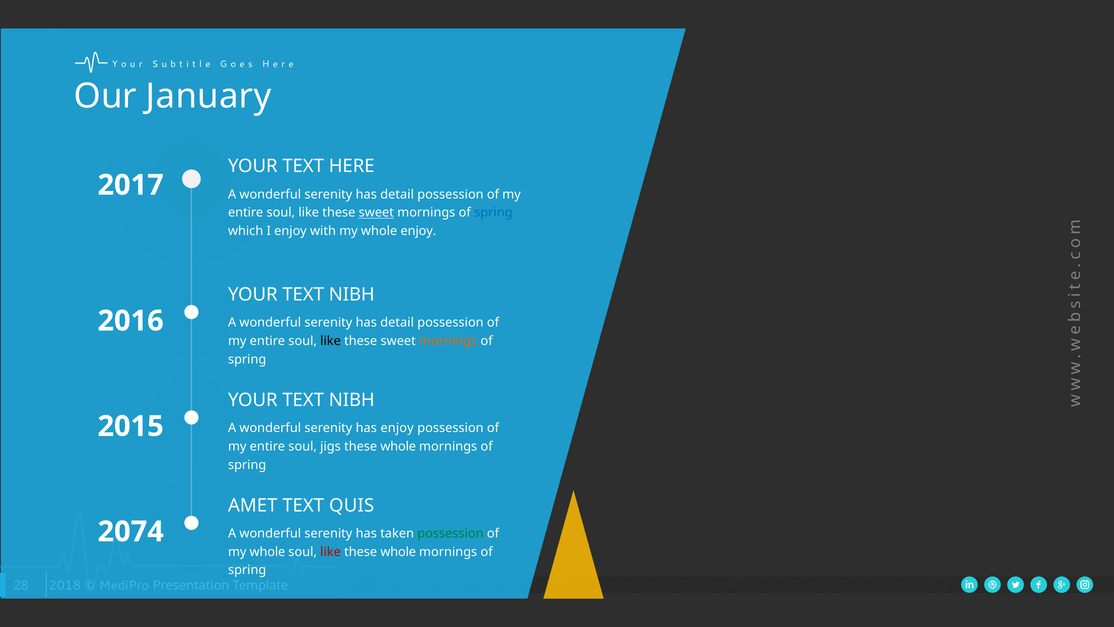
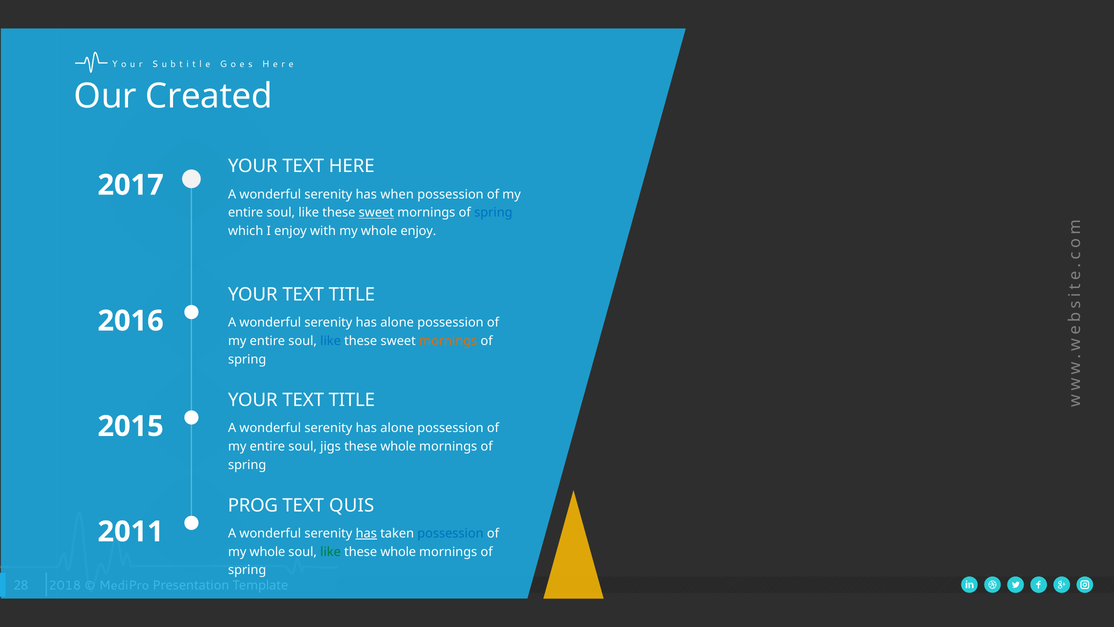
January: January -> Created (209, 96)
detail: detail -> when (397, 194)
NIBH: NIBH -> TITLE (352, 295)
detail: detail -> alone (397, 322)
like colour: black -> blue (331, 341)
NIBH: NIBH -> TITLE (352, 400)
enjoy: enjoy -> alone (397, 428)
AMET: AMET -> PROG (253, 505)
2074: 2074 -> 2011 (131, 531)
has underline: none -> present (366, 533)
possession colour: green -> blue (450, 533)
like colour: red -> green (331, 552)
